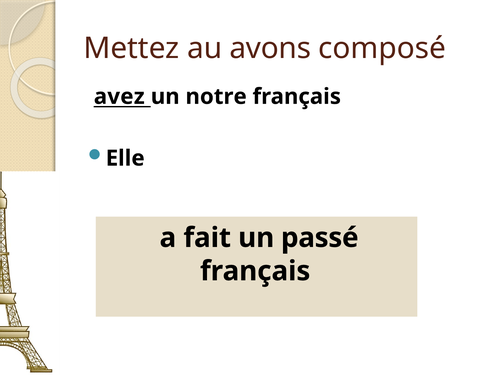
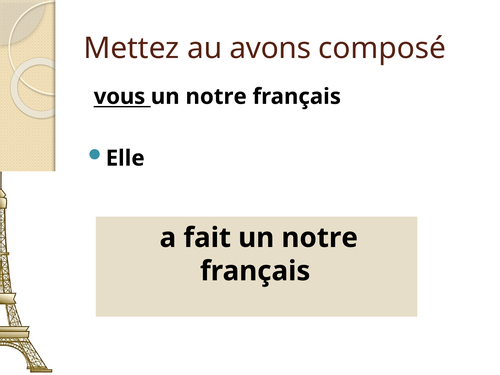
avez: avez -> vous (119, 97)
fait un passé: passé -> notre (320, 238)
